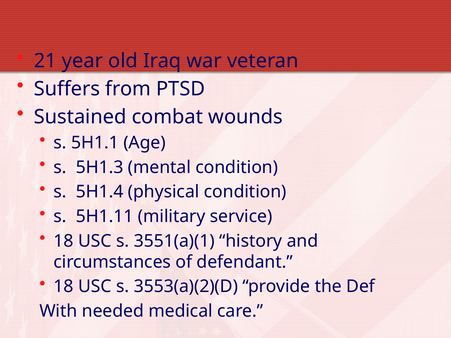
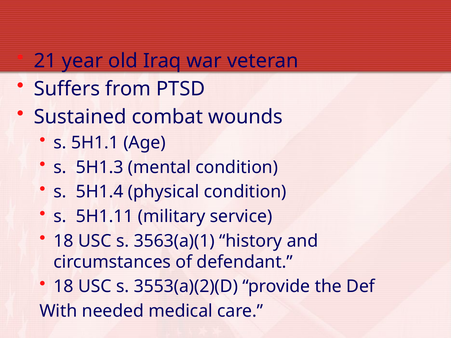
3551(a)(1: 3551(a)(1 -> 3563(a)(1 (174, 241)
